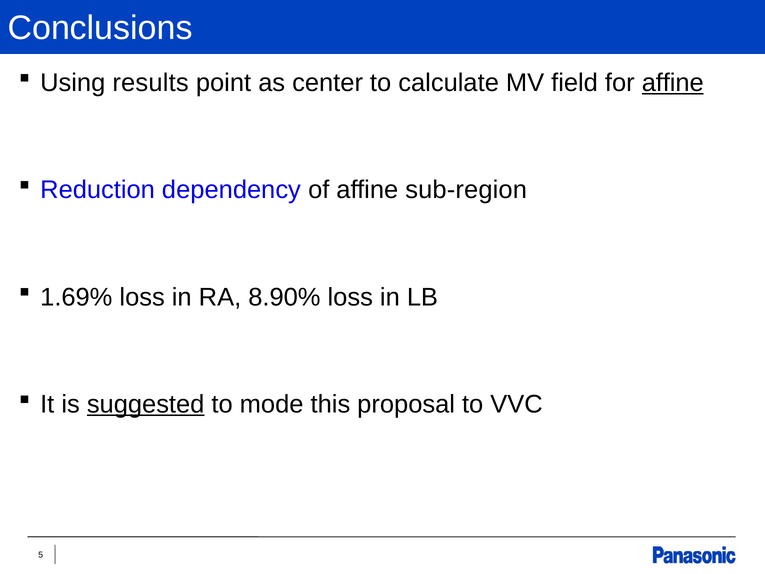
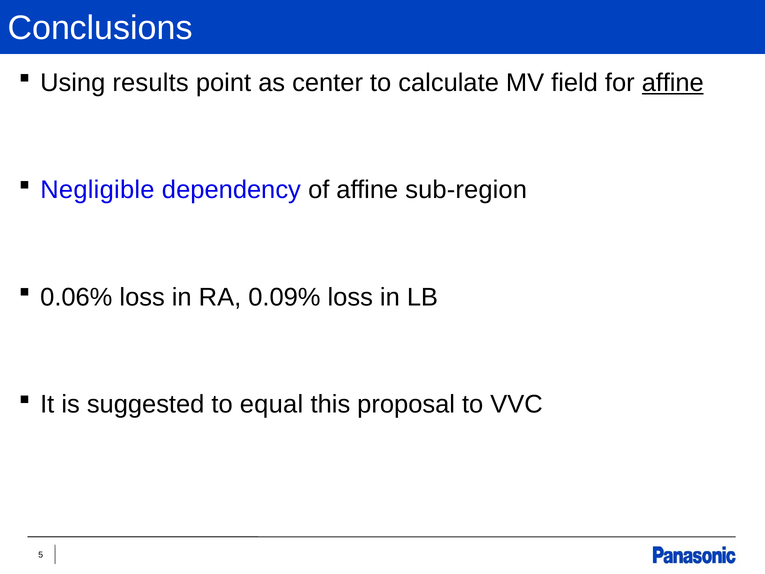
Reduction: Reduction -> Negligible (97, 190)
1.69%: 1.69% -> 0.06% (76, 297)
8.90%: 8.90% -> 0.09% (284, 297)
suggested underline: present -> none (146, 404)
mode: mode -> equal (271, 404)
